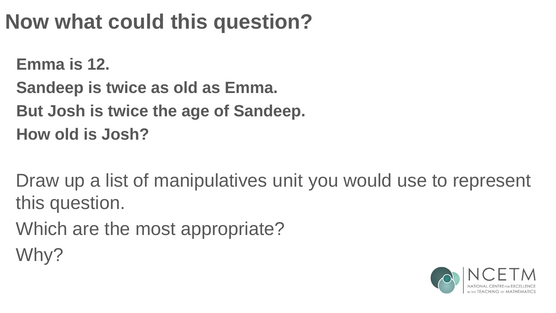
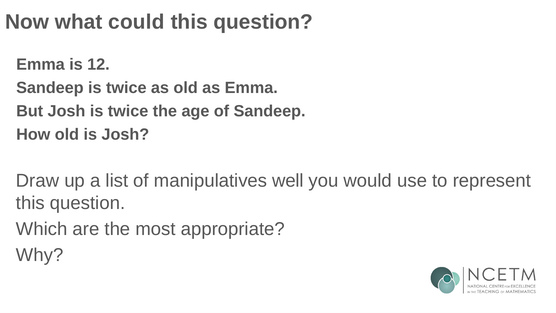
unit: unit -> well (288, 181)
